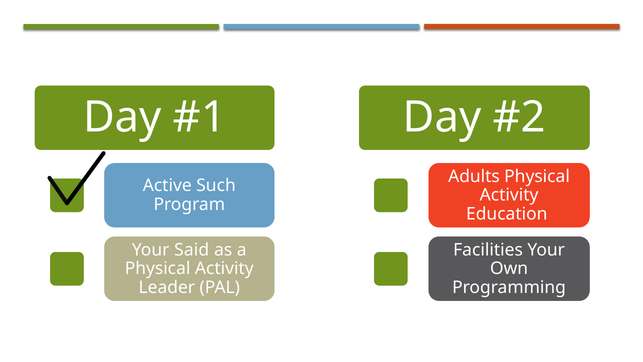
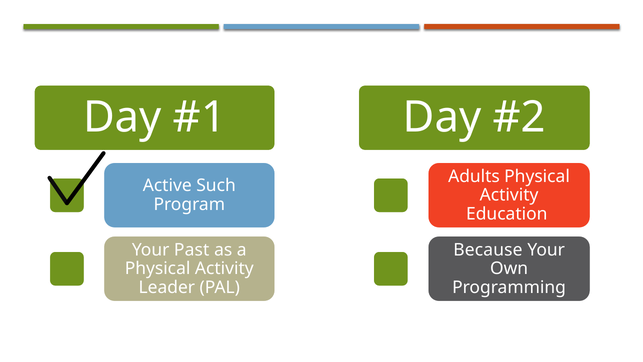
Said: Said -> Past (192, 250)
Facilities: Facilities -> Because (488, 250)
